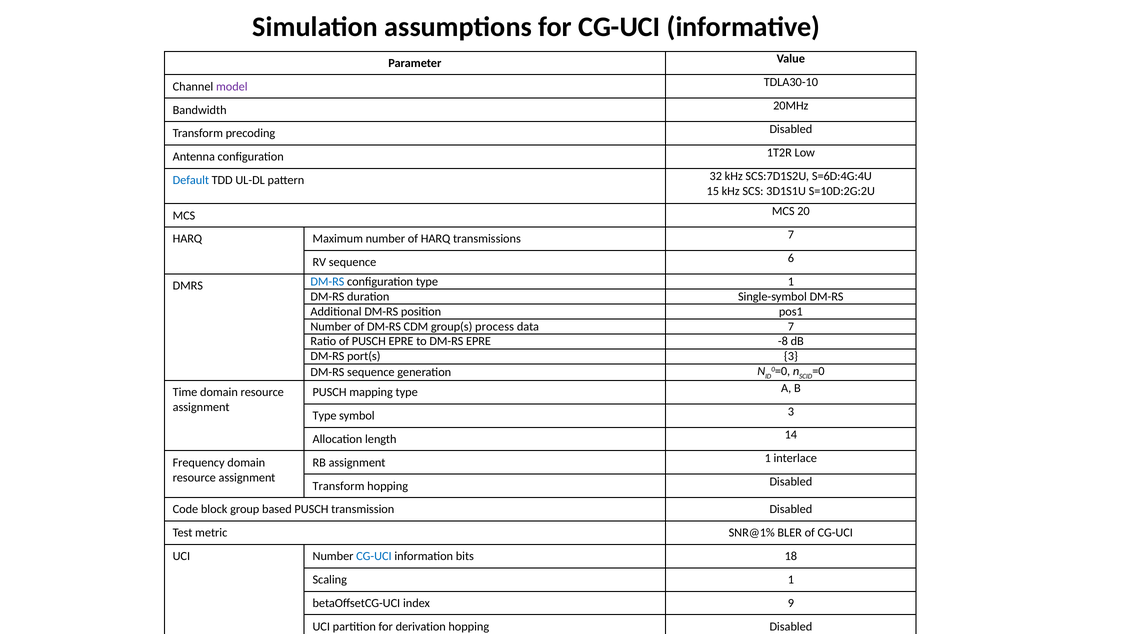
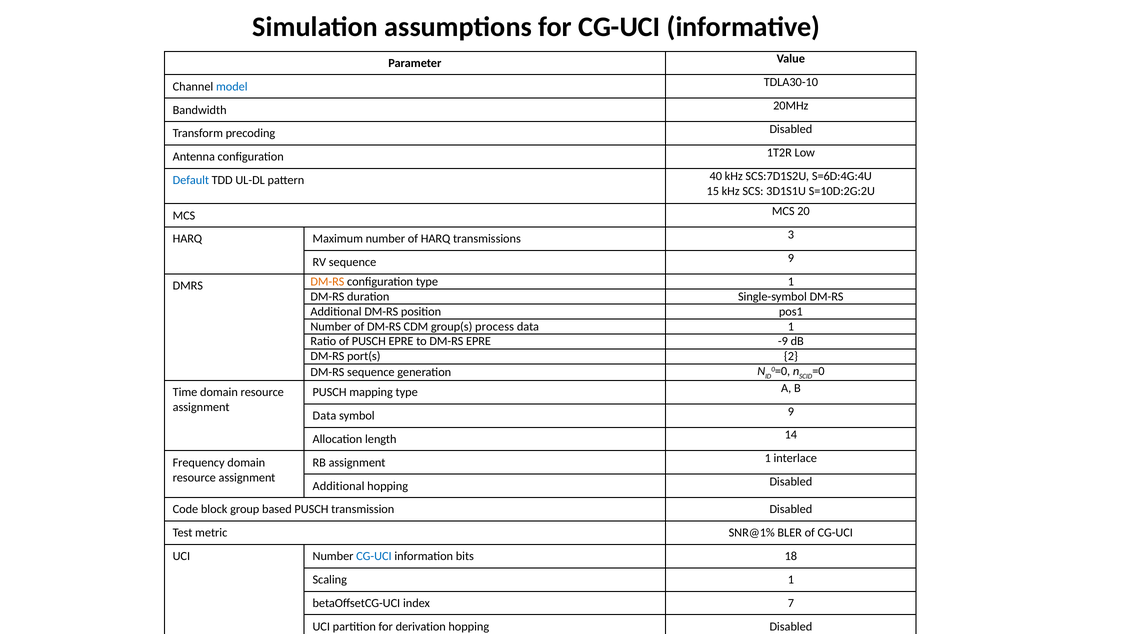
model colour: purple -> blue (232, 87)
32: 32 -> 40 (716, 176)
transmissions 7: 7 -> 3 (791, 235)
sequence 6: 6 -> 9 (791, 258)
DM-RS colour: blue -> orange (327, 282)
data 7: 7 -> 1 (791, 327)
-8: -8 -> -9 (783, 342)
port(s 3: 3 -> 2 (791, 357)
Type: Type -> Data (324, 416)
symbol 3: 3 -> 9 (791, 412)
Transform: Transform -> Additional (339, 486)
9: 9 -> 7 (791, 604)
